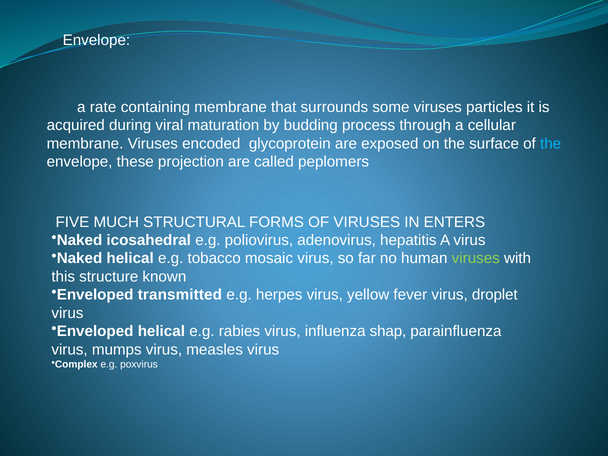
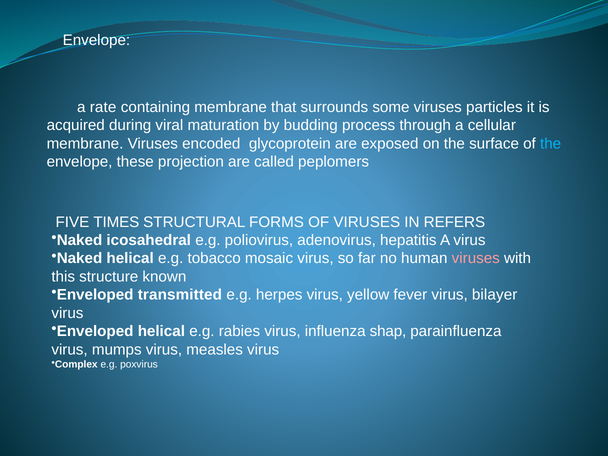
MUCH: MUCH -> TIMES (116, 222)
ENTERS: ENTERS -> REFERS (454, 222)
viruses colour: light green -> pink (476, 258)
droplet: droplet -> bilayer (495, 295)
